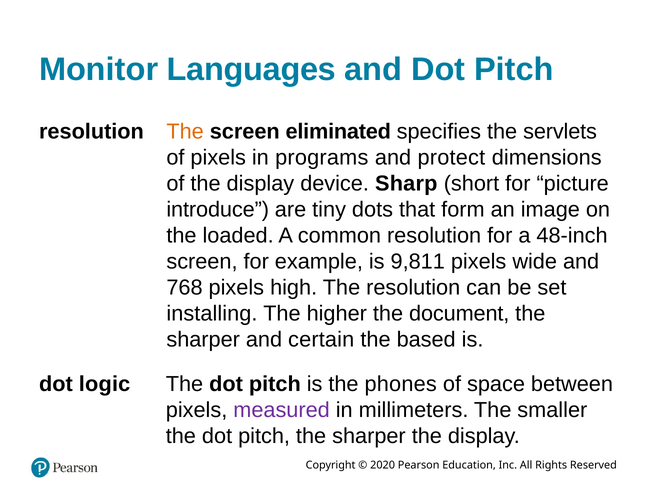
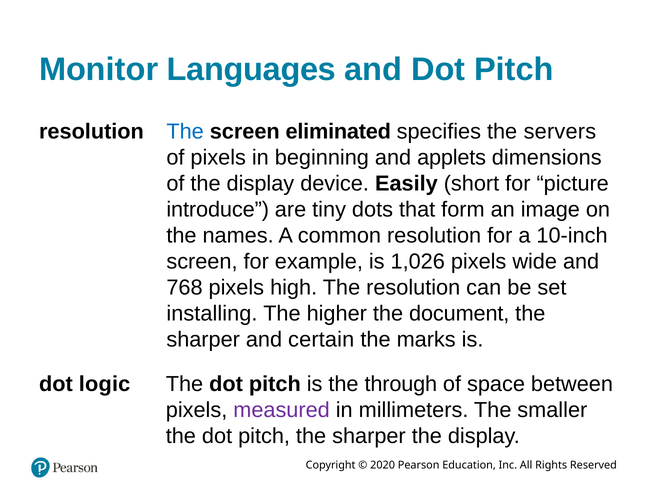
The colour: orange -> blue (185, 132)
servlets: servlets -> servers (560, 132)
programs: programs -> beginning (322, 158)
protect: protect -> applets (452, 158)
Sharp: Sharp -> Easily (406, 184)
loaded: loaded -> names (238, 236)
48-inch: 48-inch -> 10-inch (572, 236)
9,811: 9,811 -> 1,026 (418, 262)
based: based -> marks (426, 340)
phones: phones -> through (401, 384)
